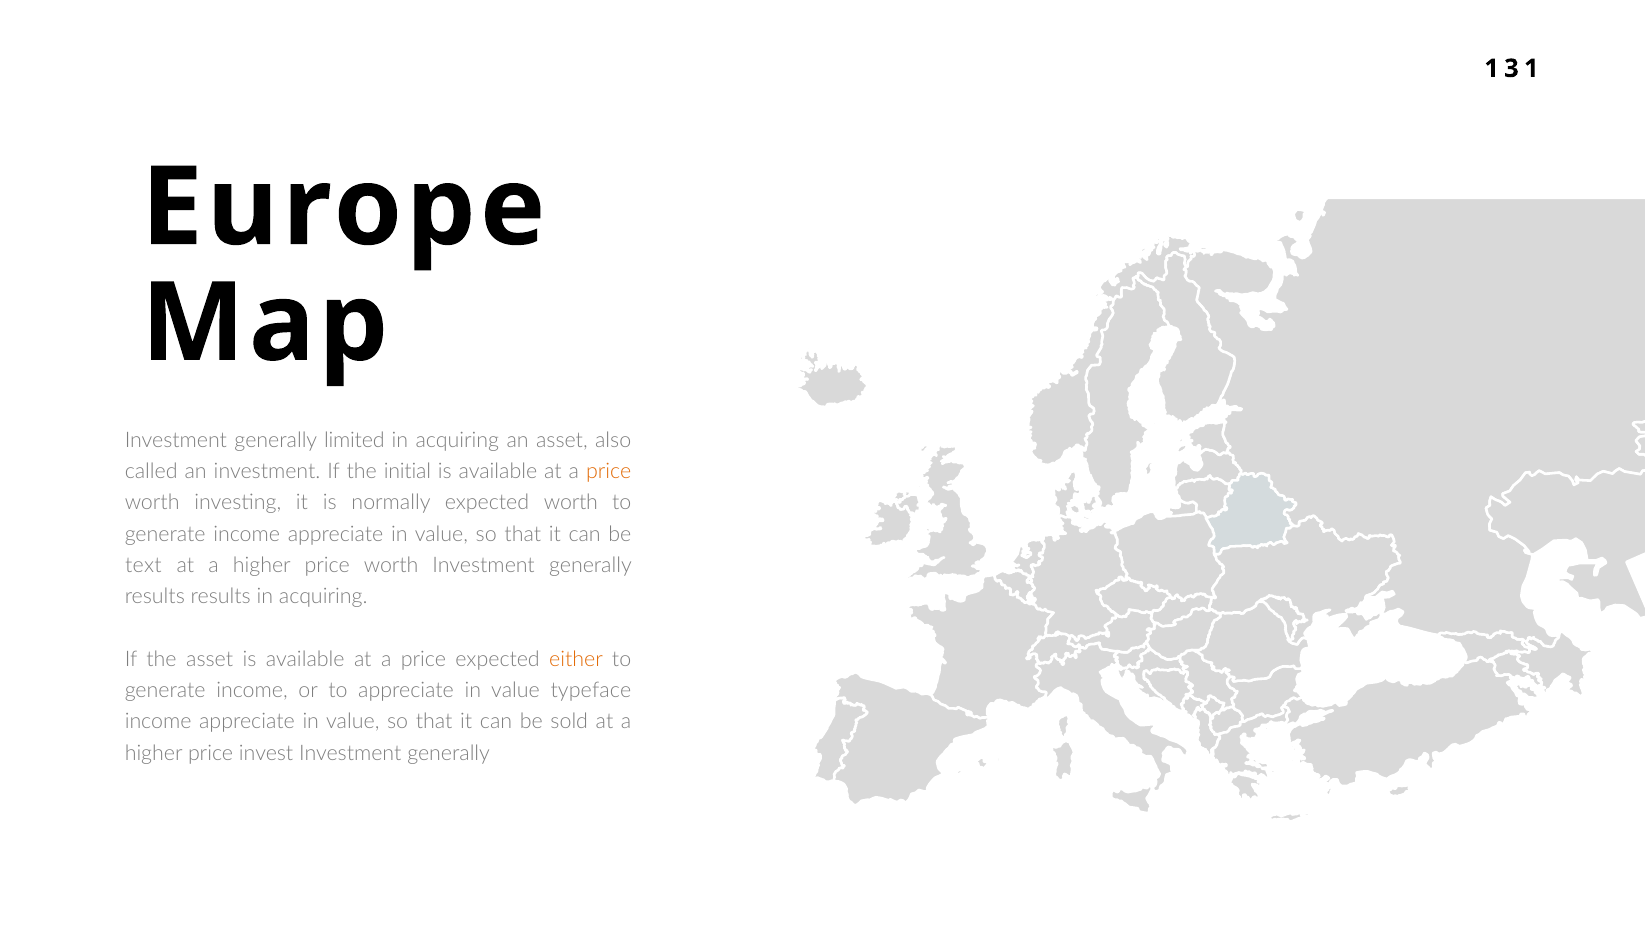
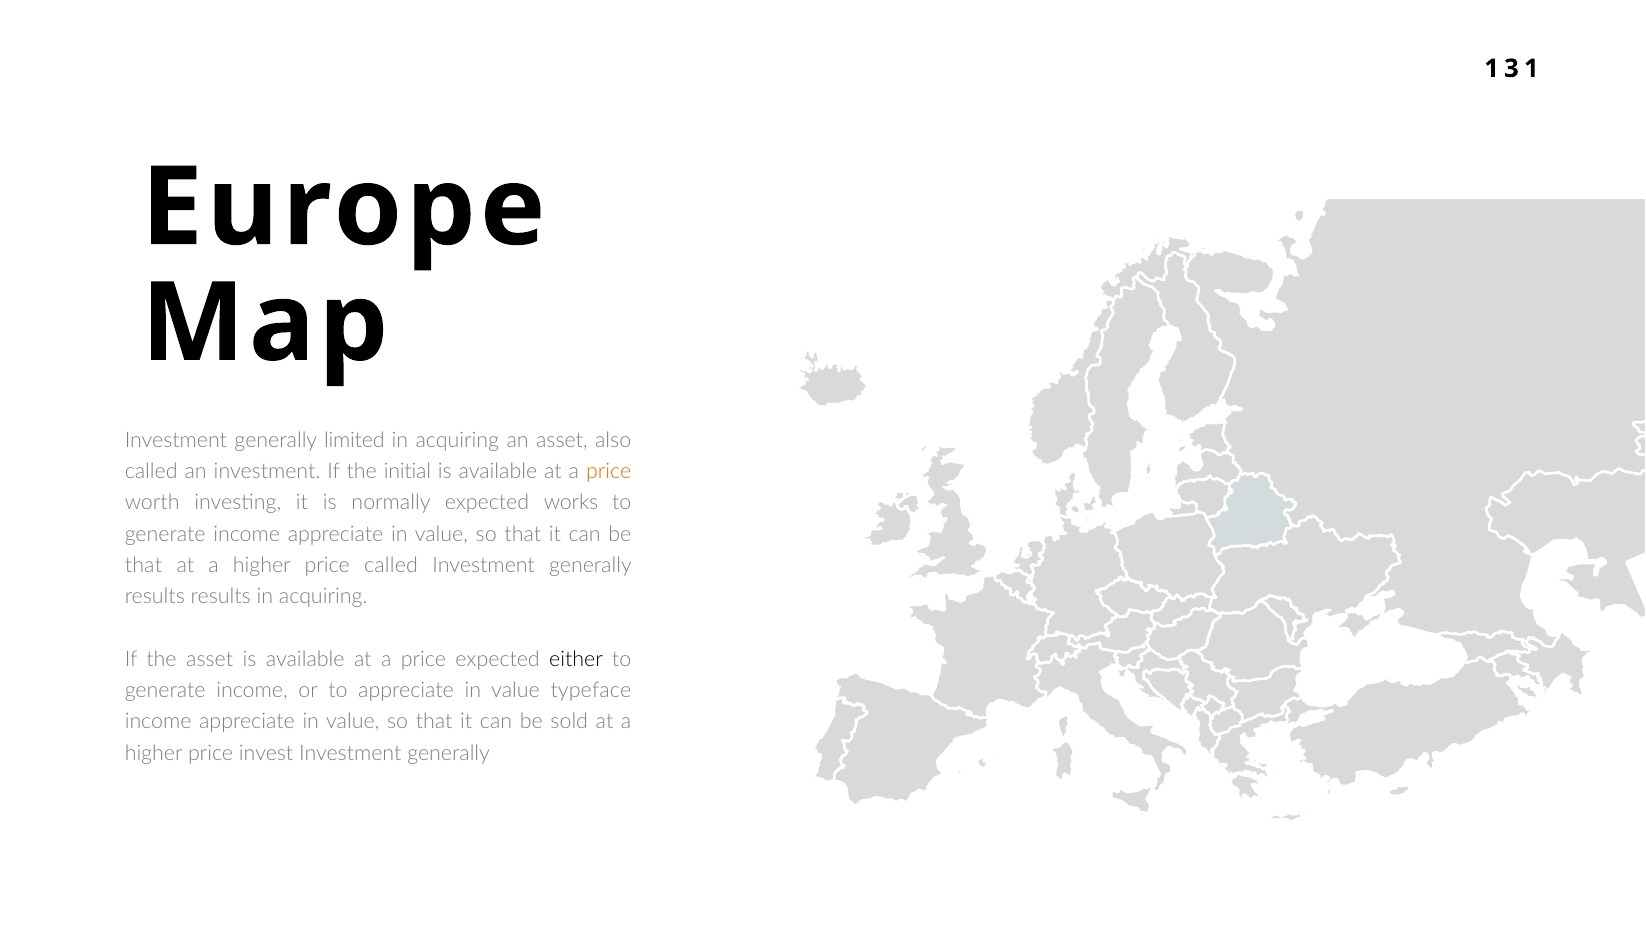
expected worth: worth -> works (571, 503)
text: text -> that (143, 565)
higher price worth: worth -> called (391, 565)
either colour: orange -> black (576, 659)
